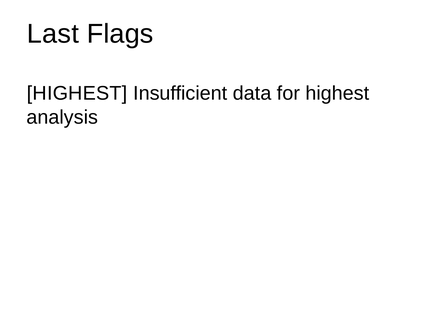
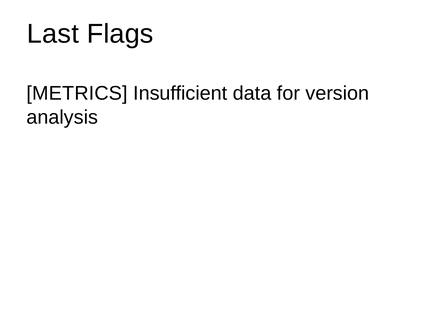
HIGHEST: HIGHEST -> METRICS (77, 93)
for highest: highest -> version (337, 93)
